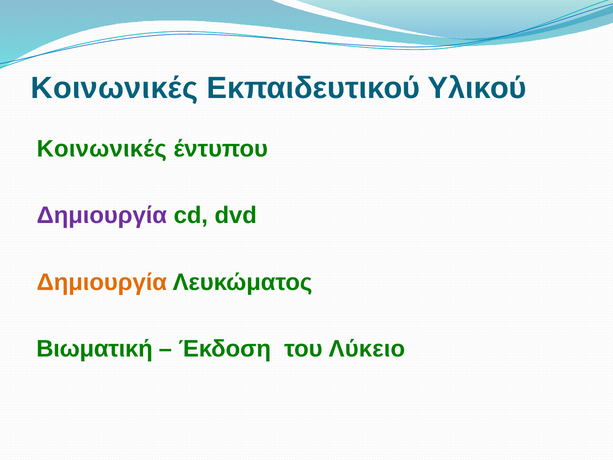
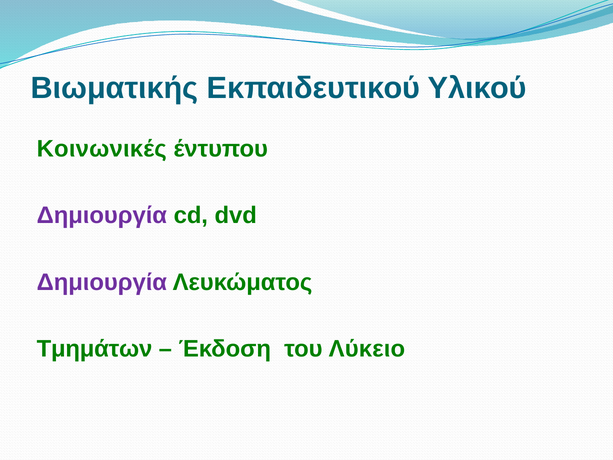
Κοινωνικές: Κοινωνικές -> Βιωματικής (115, 88)
Δημιουργία colour: orange -> purple (102, 282)
Βιωματική: Βιωματική -> Τμημάτων (94, 349)
